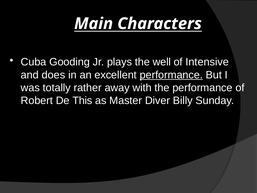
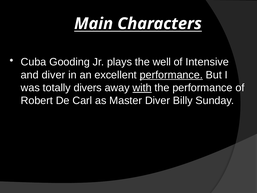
and does: does -> diver (53, 75)
rather: rather -> divers (88, 88)
with underline: none -> present (142, 88)
This: This -> Carl (82, 101)
